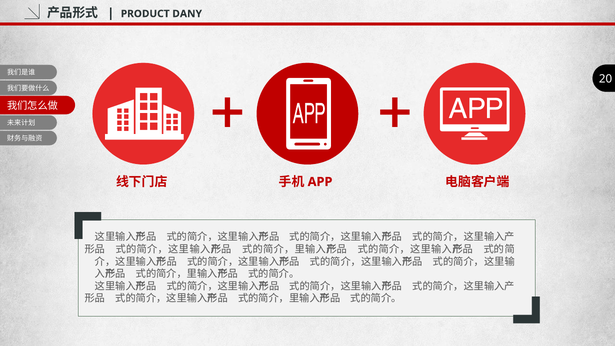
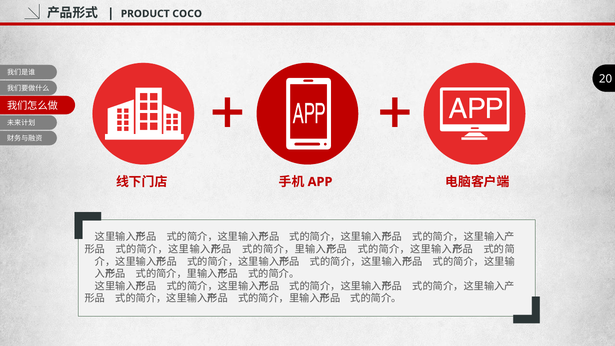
DANY: DANY -> COCO (187, 14)
